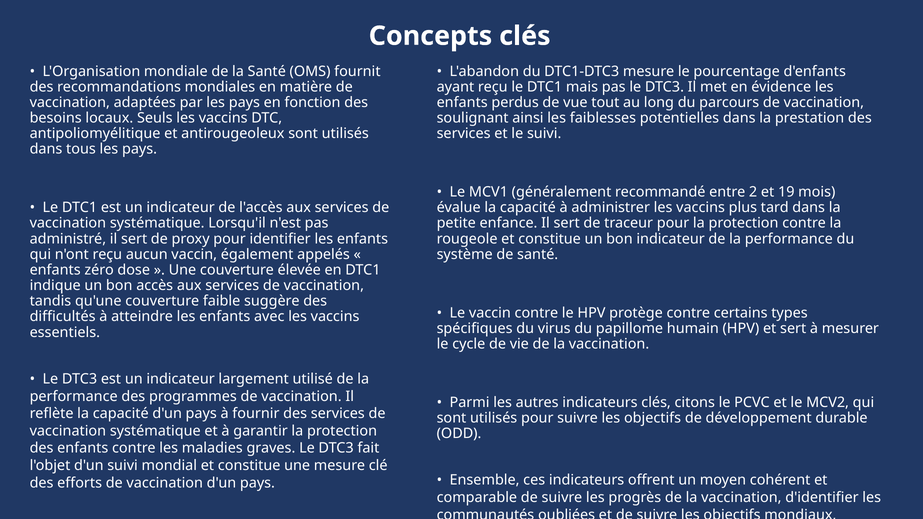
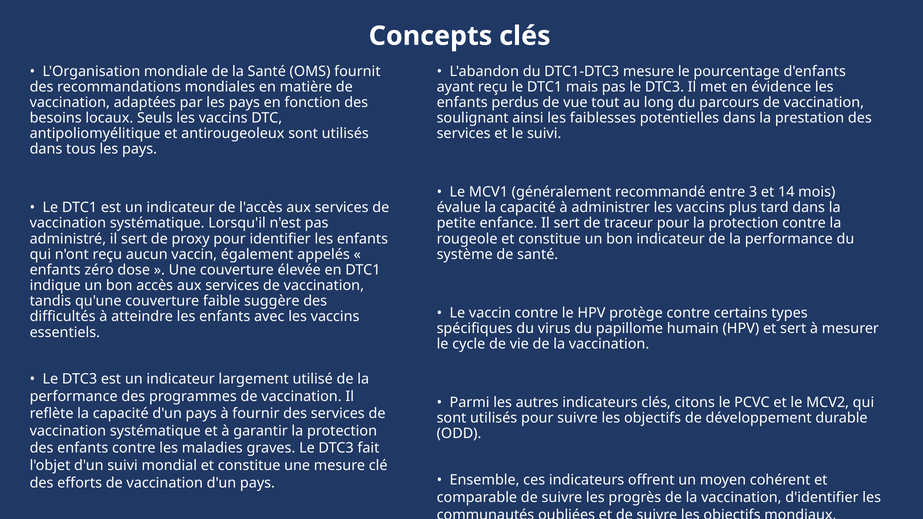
2: 2 -> 3 (753, 192)
19: 19 -> 14 (786, 192)
